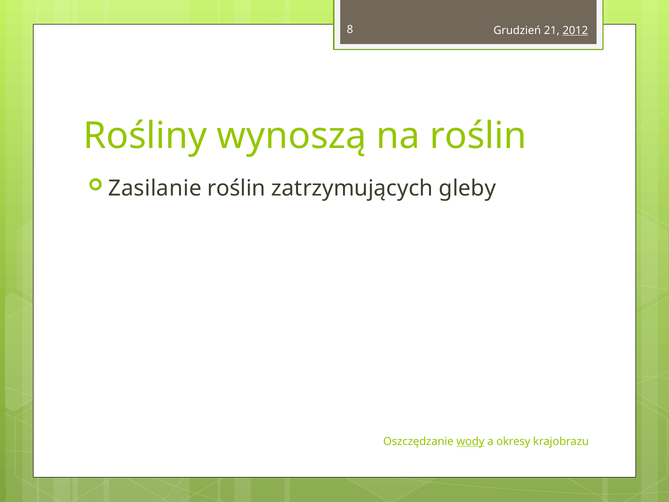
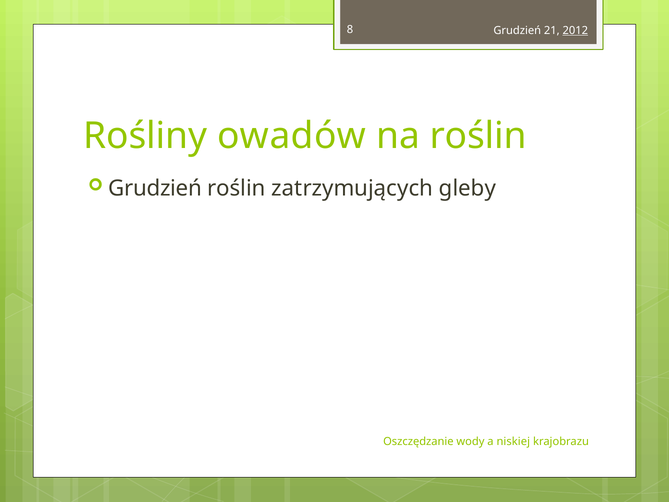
wynoszą: wynoszą -> owadów (292, 136)
Zasilanie: Zasilanie -> Grudzień (155, 188)
wody underline: present -> none (470, 441)
okresy: okresy -> niskiej (513, 441)
